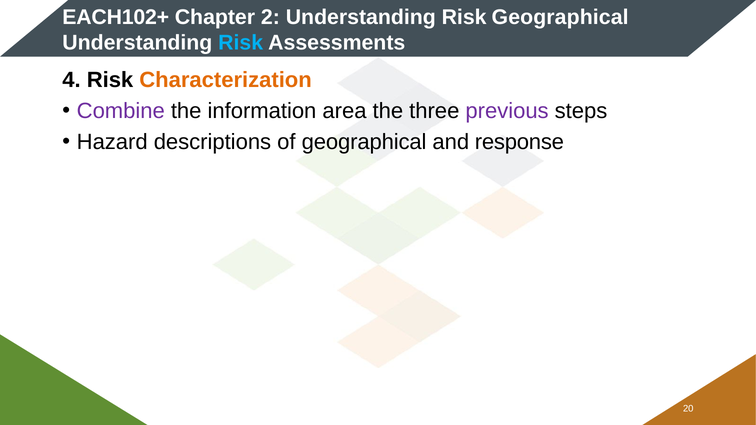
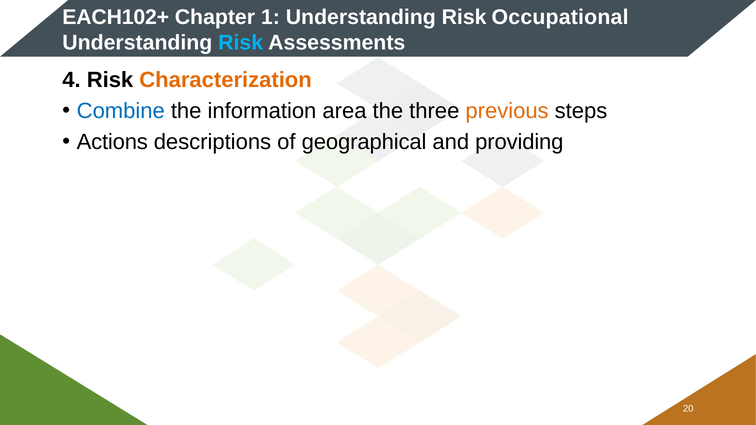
2: 2 -> 1 (270, 17)
Risk Geographical: Geographical -> Occupational (560, 17)
Combine colour: purple -> blue (121, 111)
previous colour: purple -> orange (507, 111)
Hazard: Hazard -> Actions (112, 142)
response: response -> providing (519, 142)
